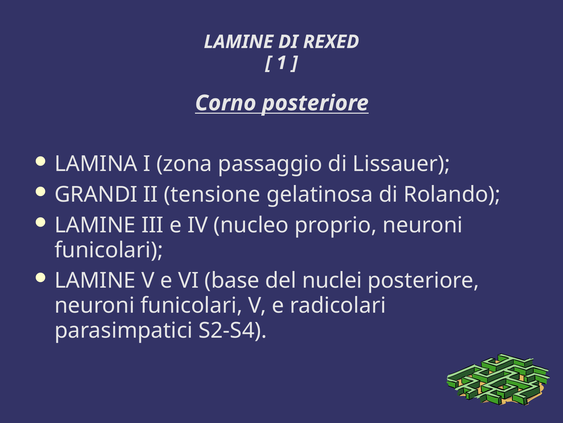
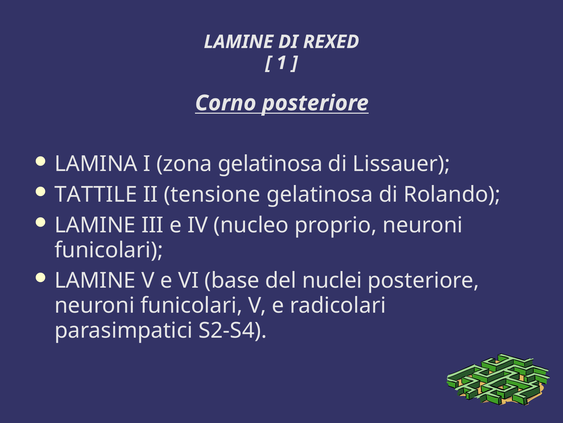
zona passaggio: passaggio -> gelatinosa (270, 164)
GRANDI: GRANDI -> TATTILE (96, 194)
